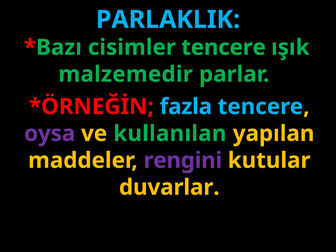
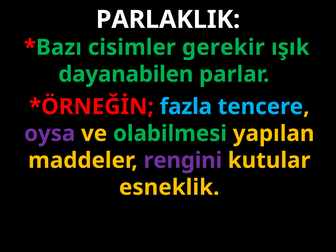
PARLAKLIK colour: light blue -> white (168, 20)
cisimler tencere: tencere -> gerekir (223, 47)
malzemedir: malzemedir -> dayanabilen (126, 74)
kullanılan: kullanılan -> olabilmesi (170, 134)
duvarlar: duvarlar -> esneklik (169, 187)
